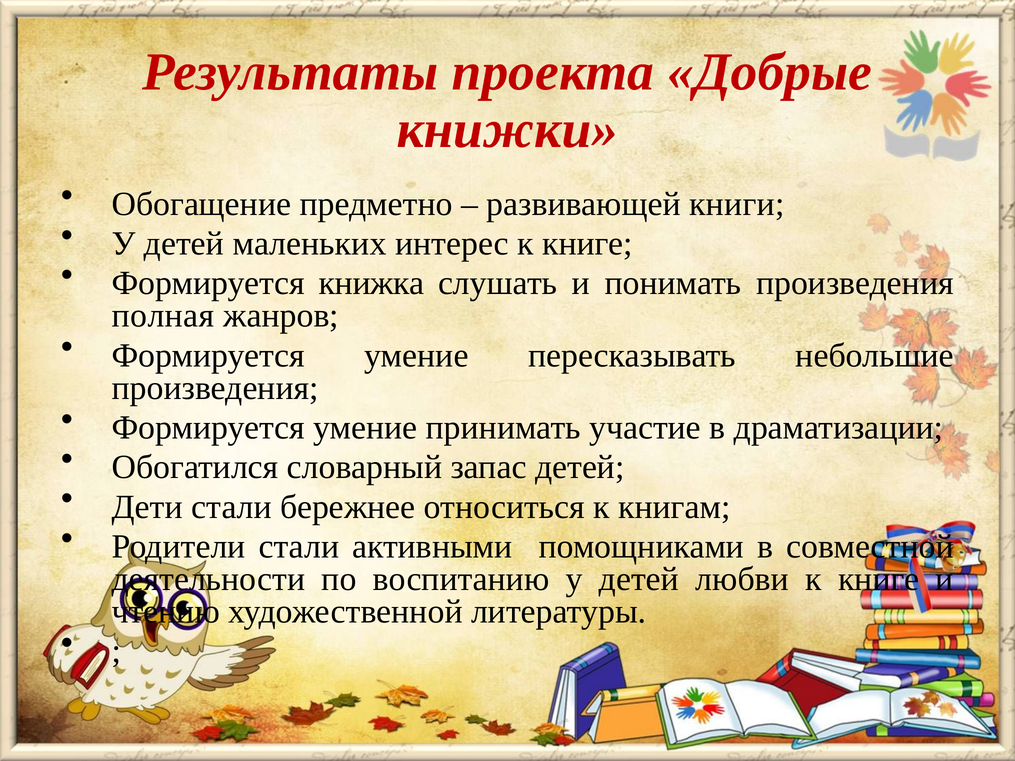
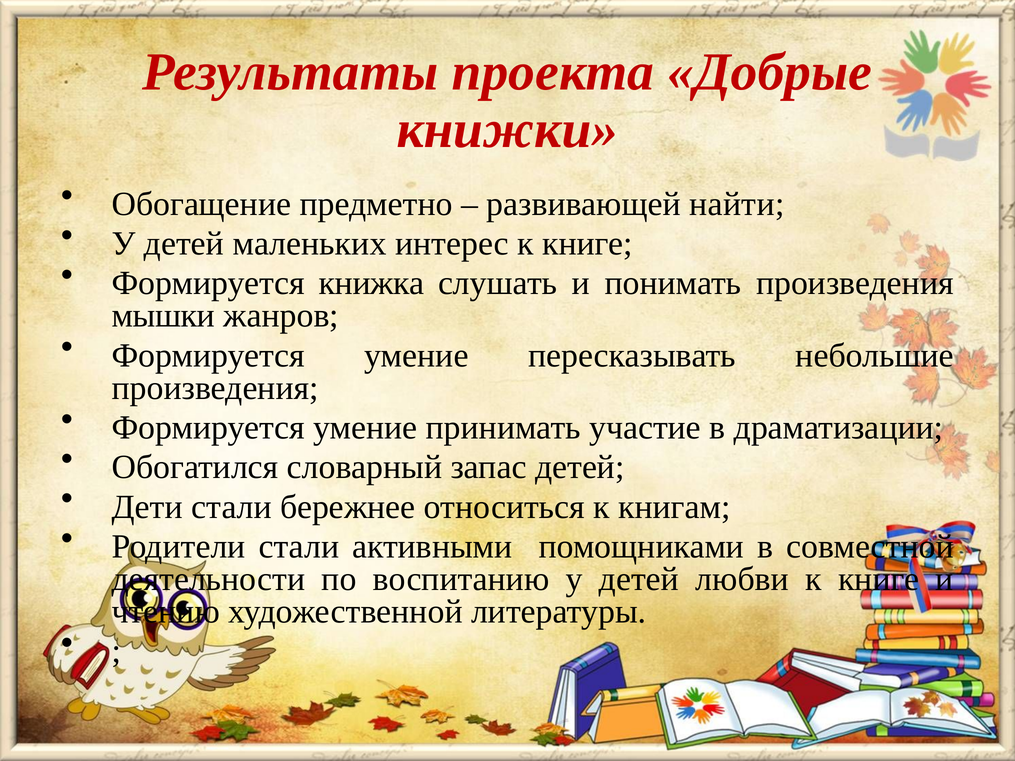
книги: книги -> найти (737, 204)
полная: полная -> мышки (163, 316)
